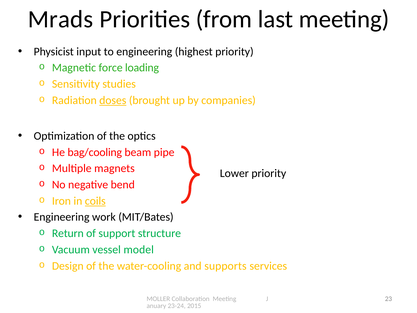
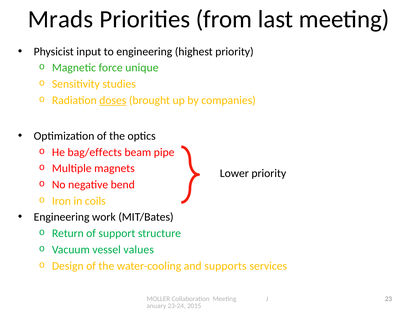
loading: loading -> unique (142, 68)
bag/cooling: bag/cooling -> bag/effects (95, 152)
coils underline: present -> none (95, 201)
model: model -> values (139, 249)
